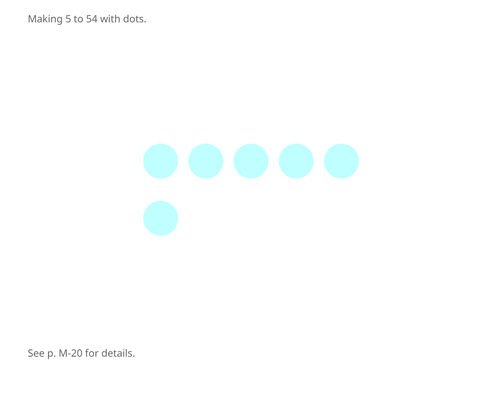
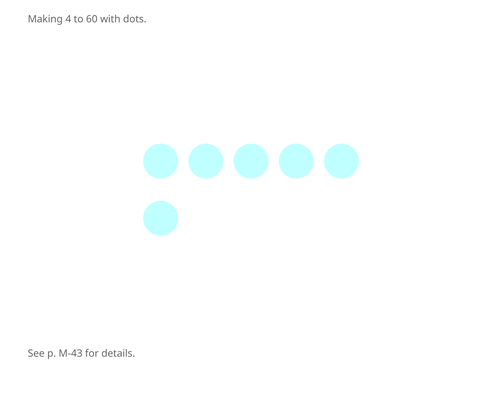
5: 5 -> 4 (68, 19)
54: 54 -> 60 (92, 19)
M-20: M-20 -> M-43 (71, 354)
